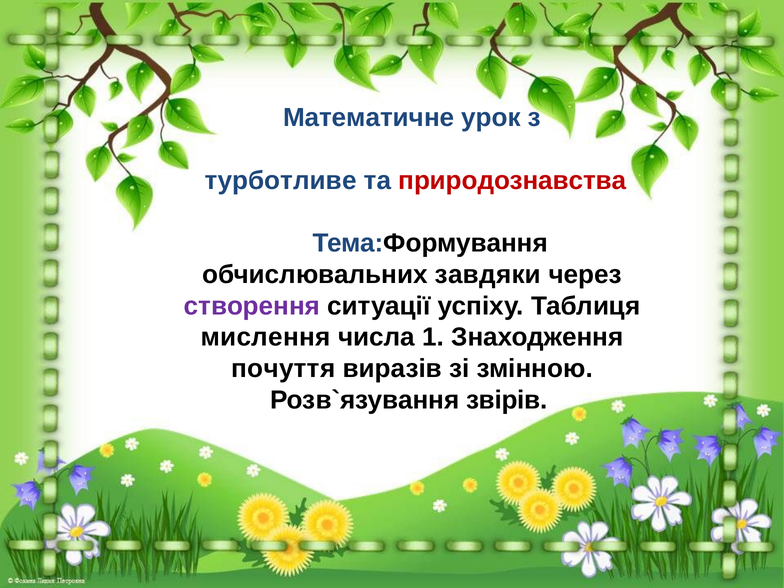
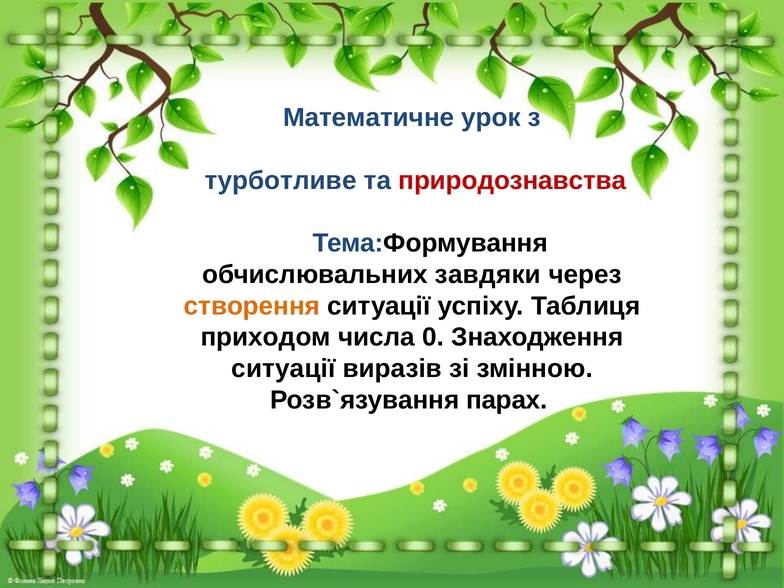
створення colour: purple -> orange (252, 306)
мислення: мислення -> приходом (266, 337)
1: 1 -> 0 (433, 337)
почуття: почуття -> ситуації (283, 369)
звірів: звірів -> парах (507, 400)
